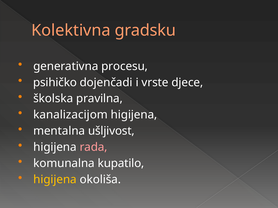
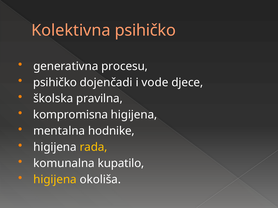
Kolektivna gradsku: gradsku -> psihičko (145, 31)
vrste: vrste -> vode (155, 83)
kanalizacijom: kanalizacijom -> kompromisna (71, 115)
ušljivost: ušljivost -> hodnike (111, 131)
rada colour: pink -> yellow (94, 147)
